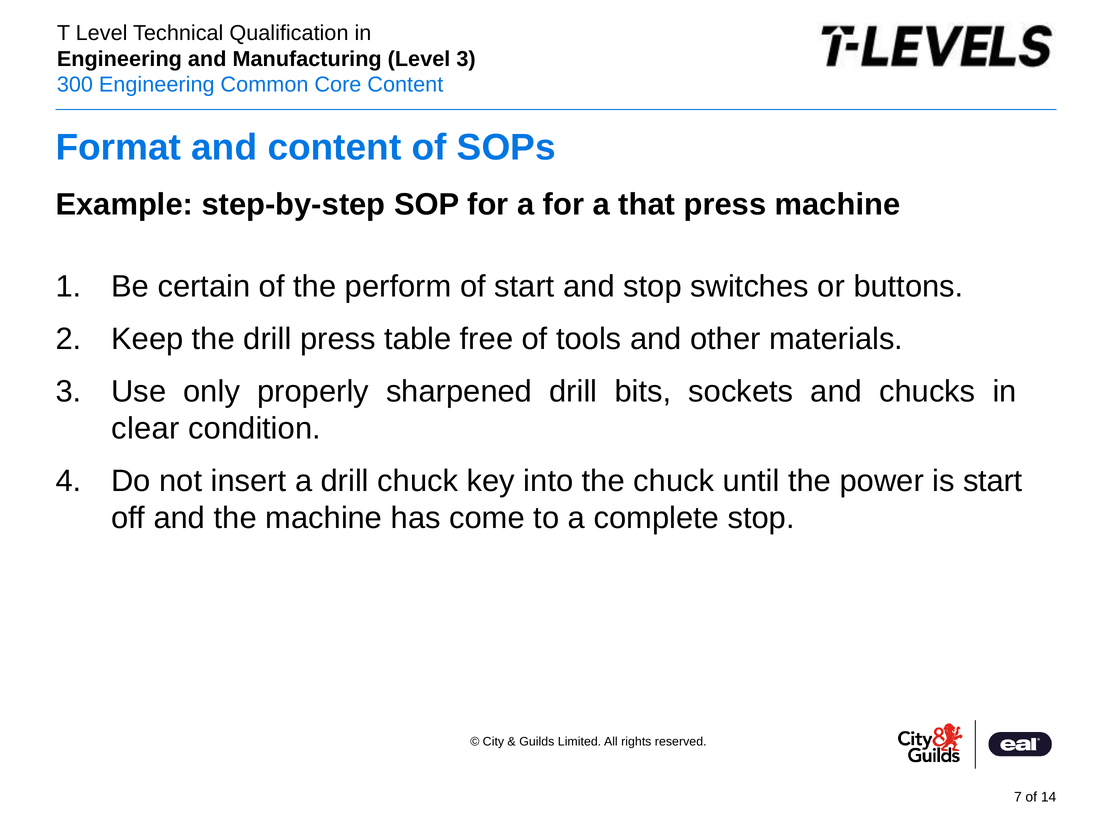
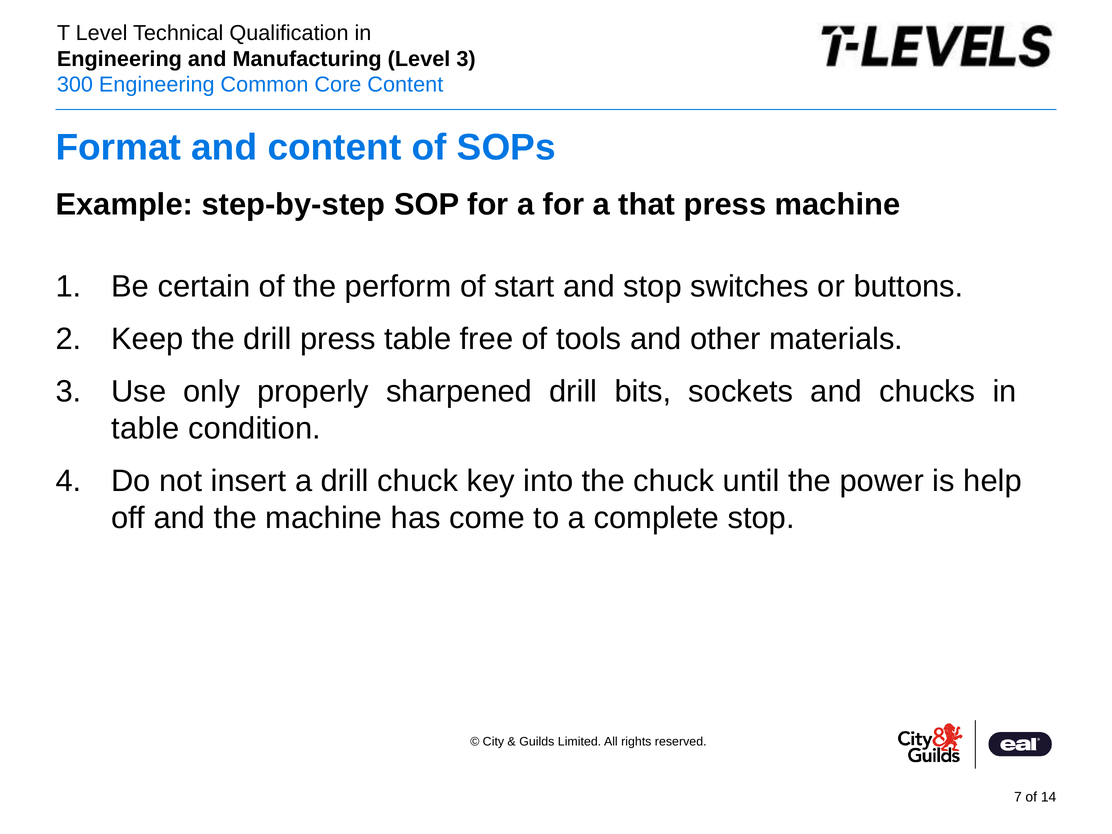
clear: clear -> table (145, 429)
is start: start -> help (993, 481)
